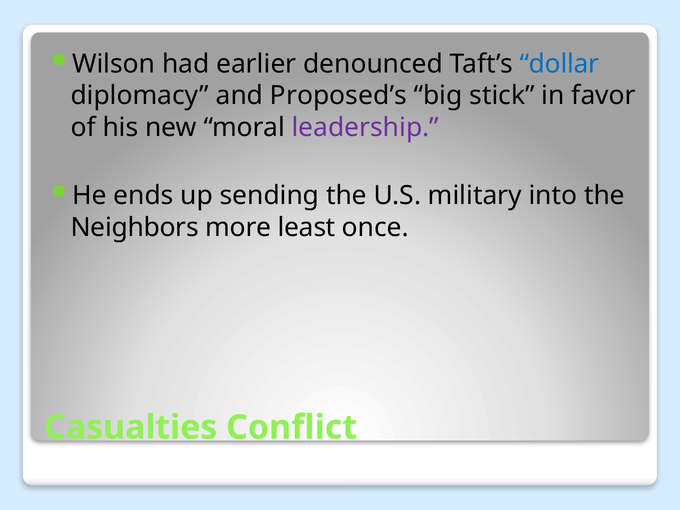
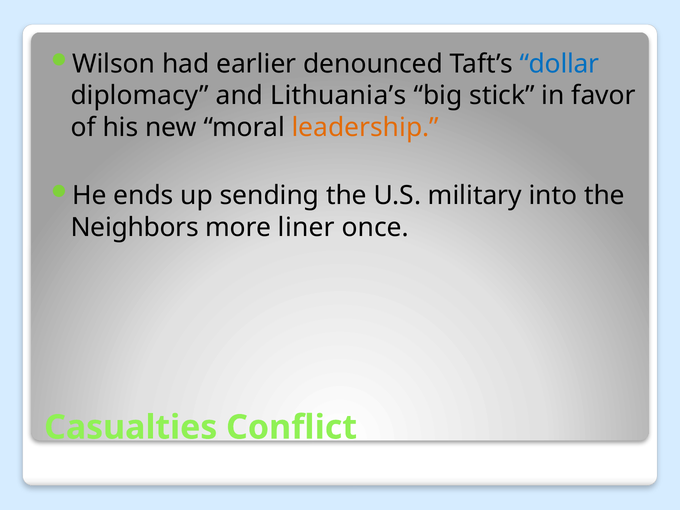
Proposed’s: Proposed’s -> Lithuania’s (338, 96)
leadership colour: purple -> orange (365, 127)
least: least -> liner (306, 227)
